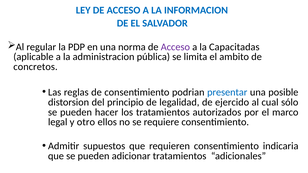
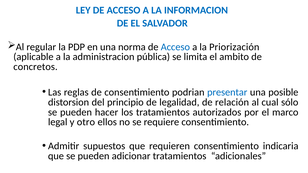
Acceso colour: purple -> blue (175, 47)
Capacitadas: Capacitadas -> Priorización (234, 47)
ejercido: ejercido -> relación (232, 102)
